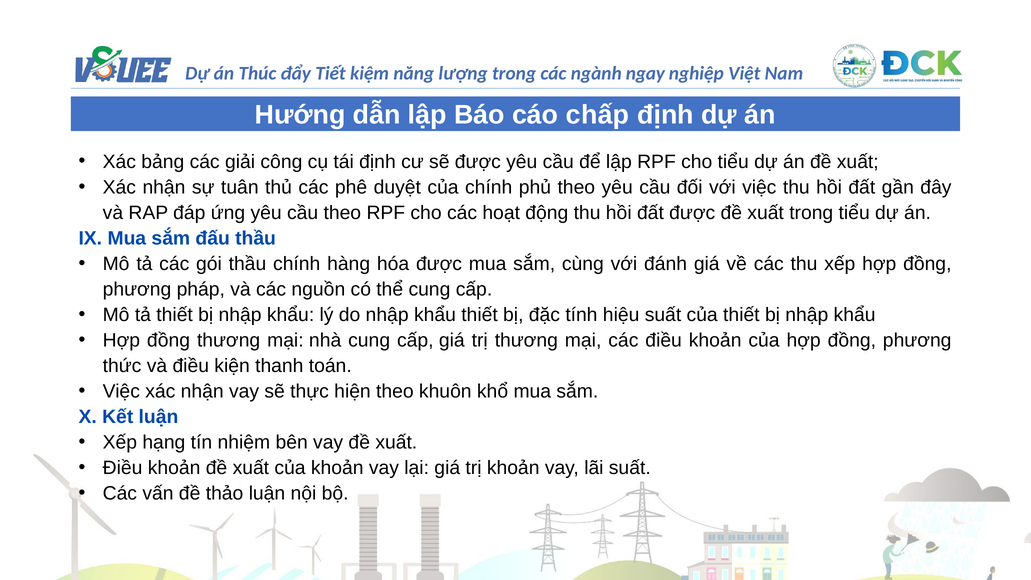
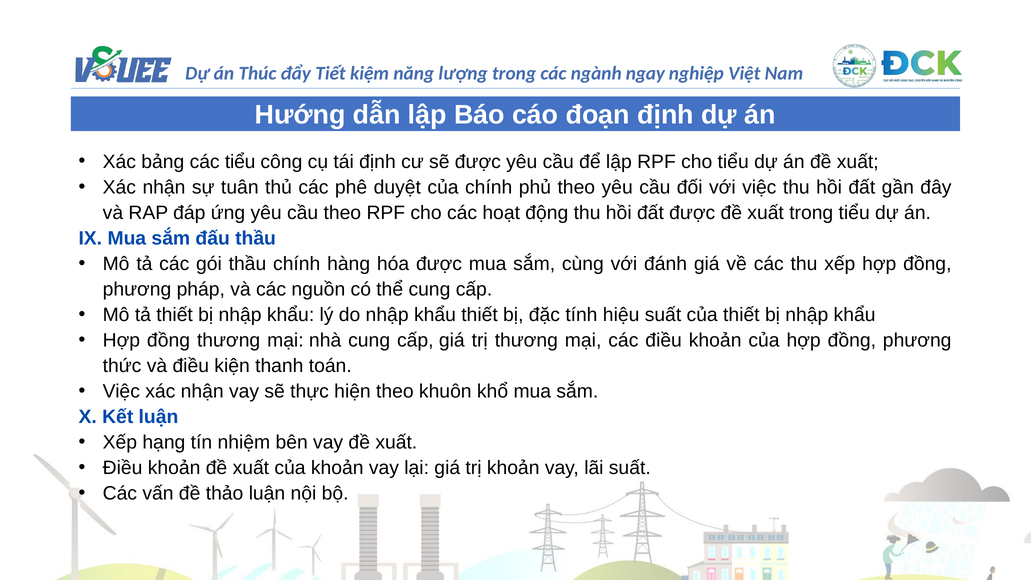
chấp: chấp -> đoạn (598, 115)
các giải: giải -> tiểu (240, 162)
